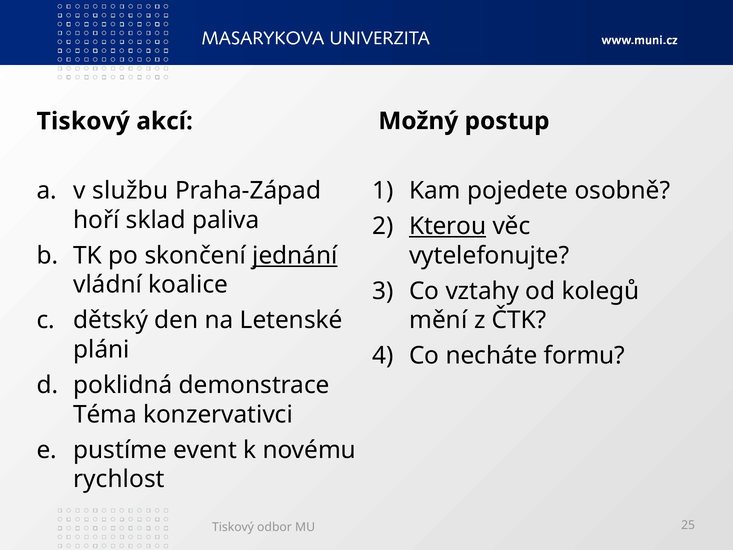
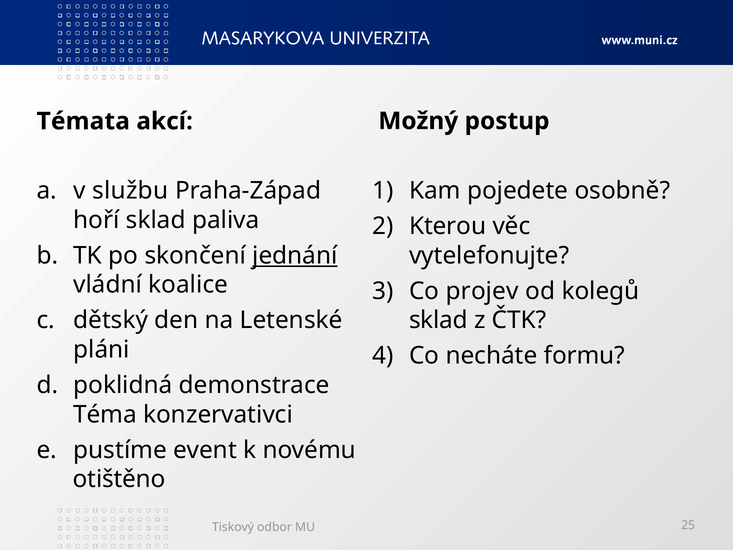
Tiskový: Tiskový -> Témata (83, 121)
Kterou underline: present -> none (448, 226)
vztahy: vztahy -> projev (482, 291)
mění: mění -> sklad (438, 320)
rychlost: rychlost -> otištěno (119, 479)
